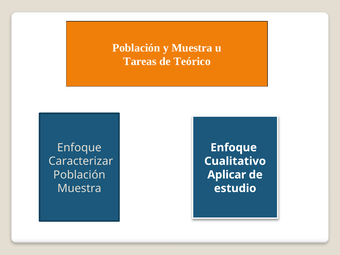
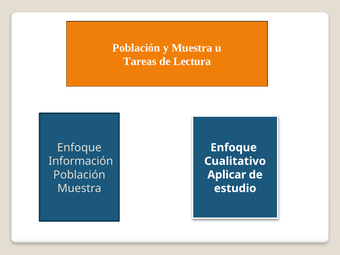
Teórico: Teórico -> Lectura (192, 61)
Caracterizar: Caracterizar -> Información (81, 161)
